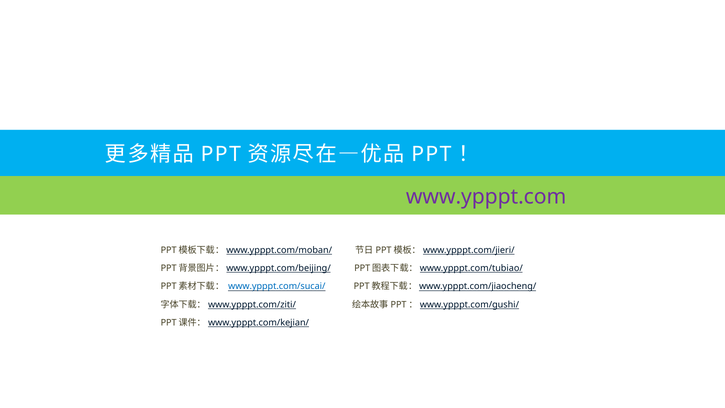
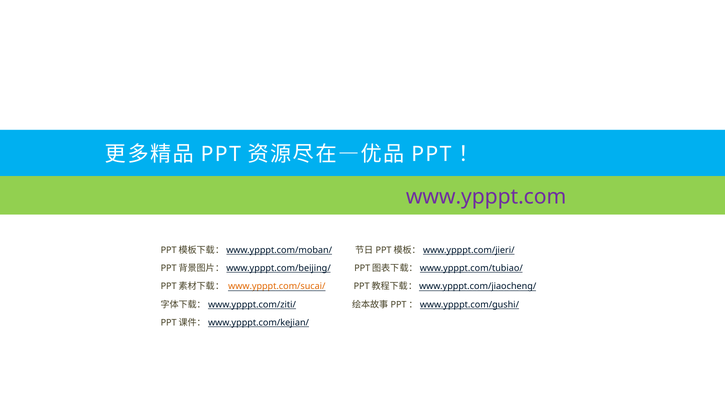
www.ypppt.com/sucai/ colour: blue -> orange (277, 286)
